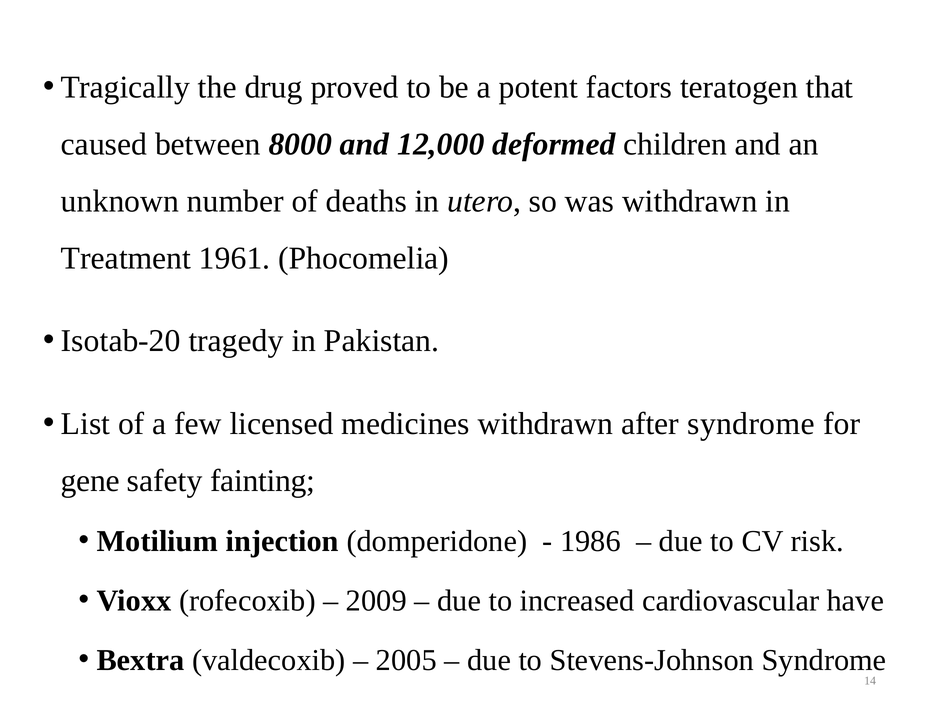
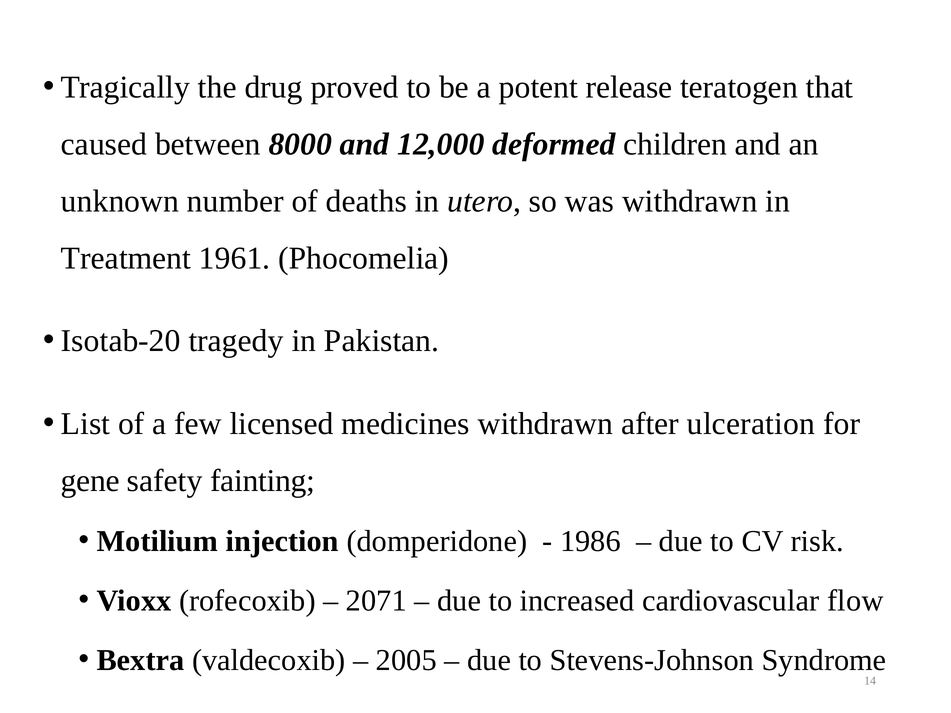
factors: factors -> release (629, 87)
after syndrome: syndrome -> ulceration (751, 424)
2009: 2009 -> 2071 (376, 601)
have: have -> flow (855, 601)
